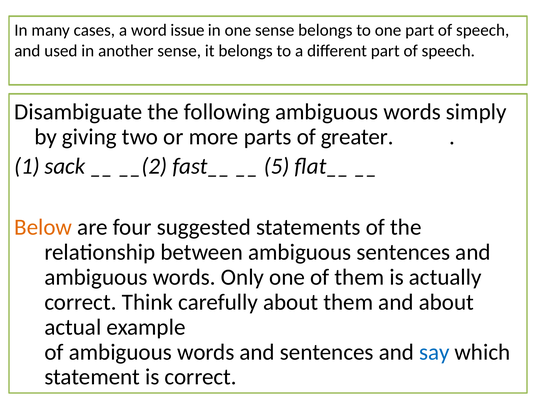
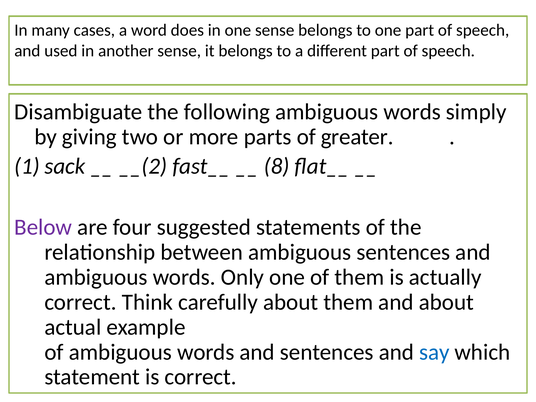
issue: issue -> does (187, 30)
5: 5 -> 8 (277, 166)
Below colour: orange -> purple (43, 227)
